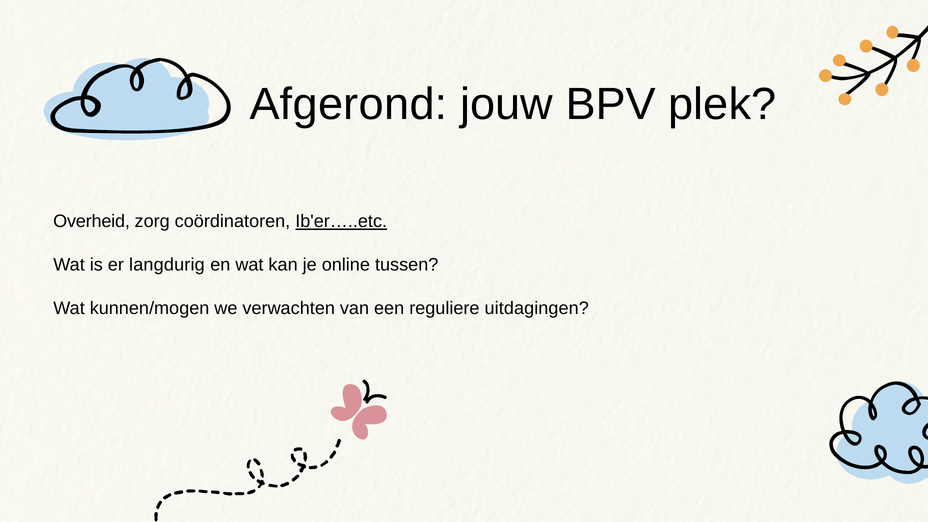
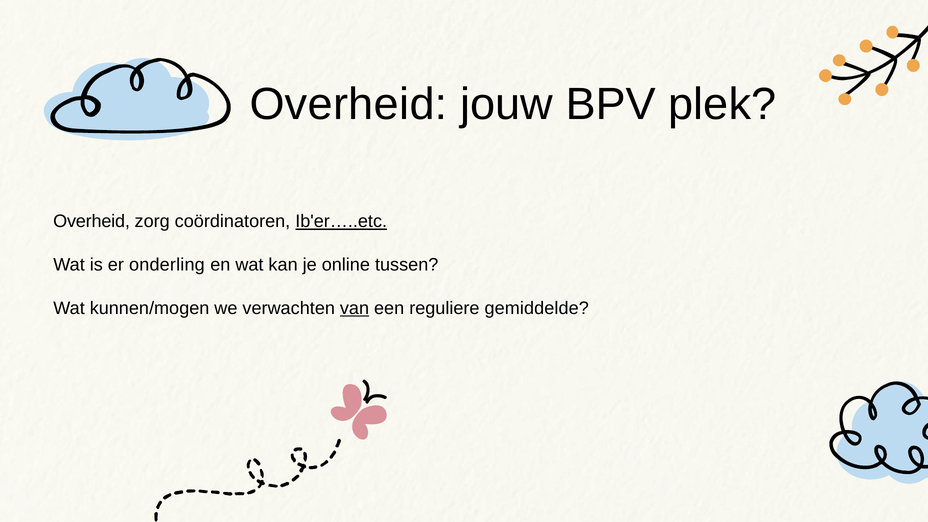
Afgerond: Afgerond -> Overheid (349, 104)
langdurig: langdurig -> onderling (167, 265)
van underline: none -> present (354, 308)
uitdagingen: uitdagingen -> gemiddelde (537, 308)
